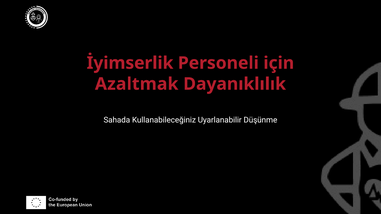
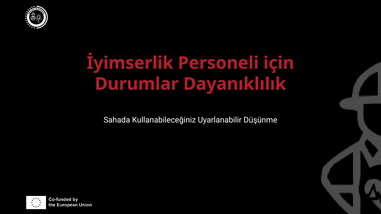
Azaltmak: Azaltmak -> Durumlar (137, 84)
